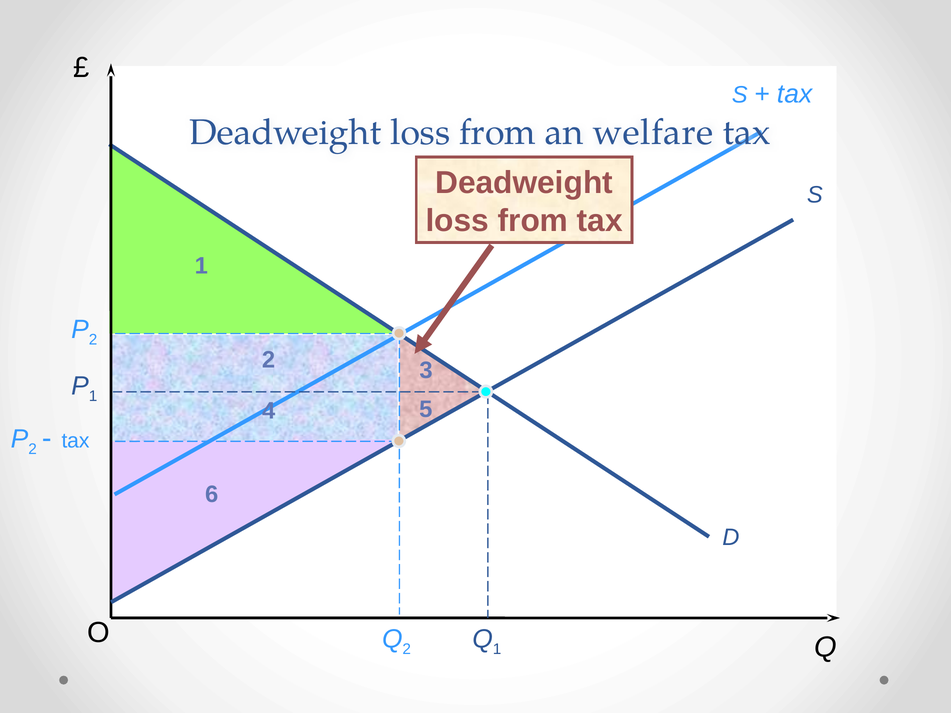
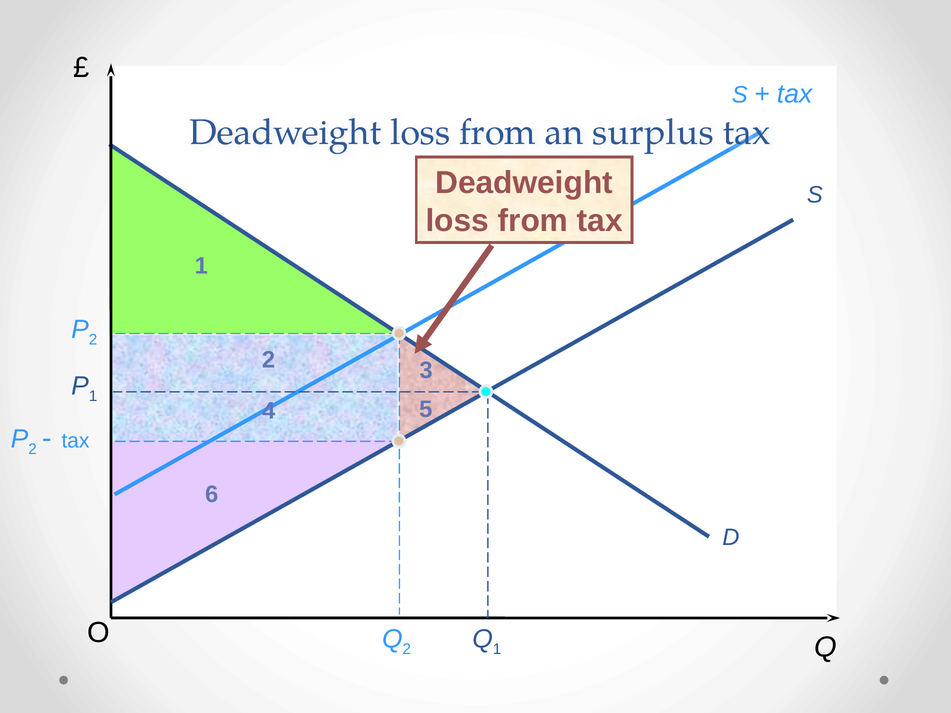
welfare: welfare -> surplus (653, 133)
